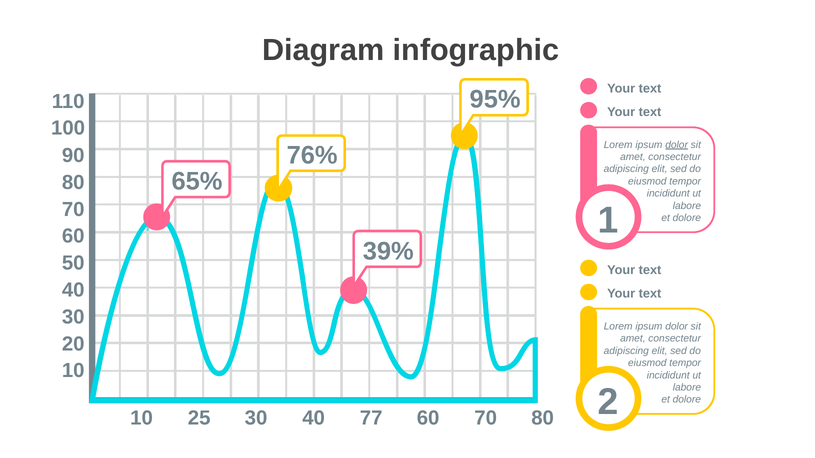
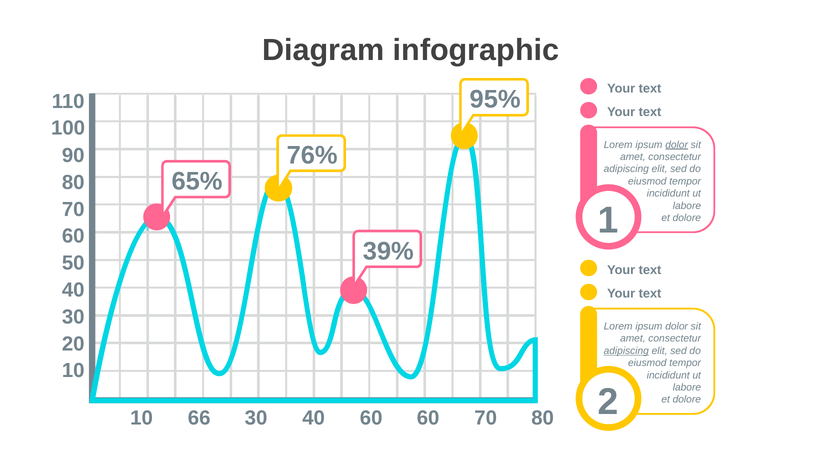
adipiscing underline: none -> present (626, 351)
25: 25 -> 66 (199, 418)
40 77: 77 -> 60 (371, 418)
